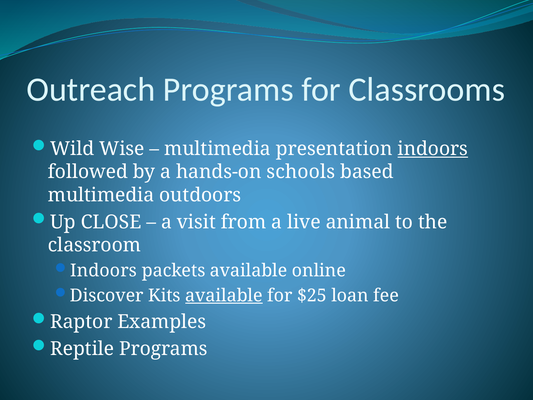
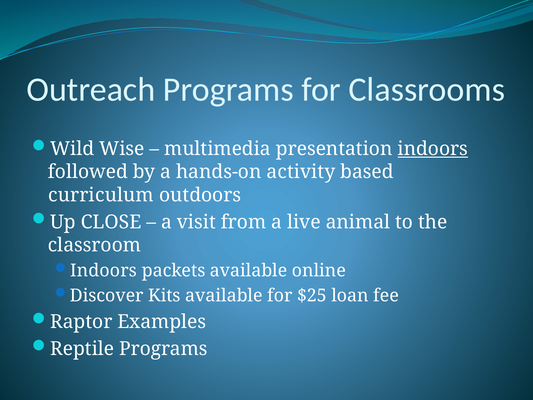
schools: schools -> activity (301, 172)
multimedia: multimedia -> curriculum (101, 195)
available underline: present -> none (224, 295)
